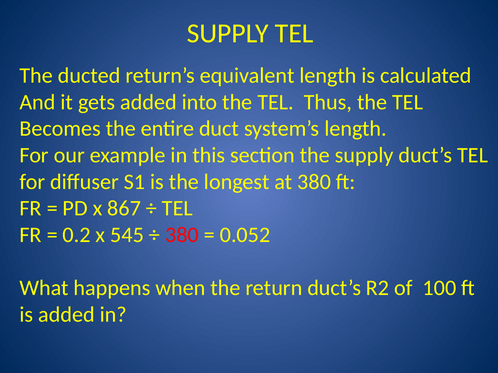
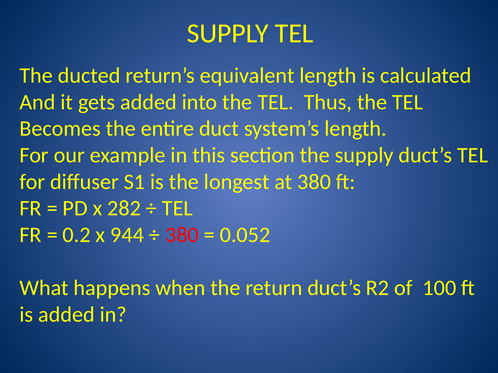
867: 867 -> 282 (124, 209)
545: 545 -> 944 (127, 235)
